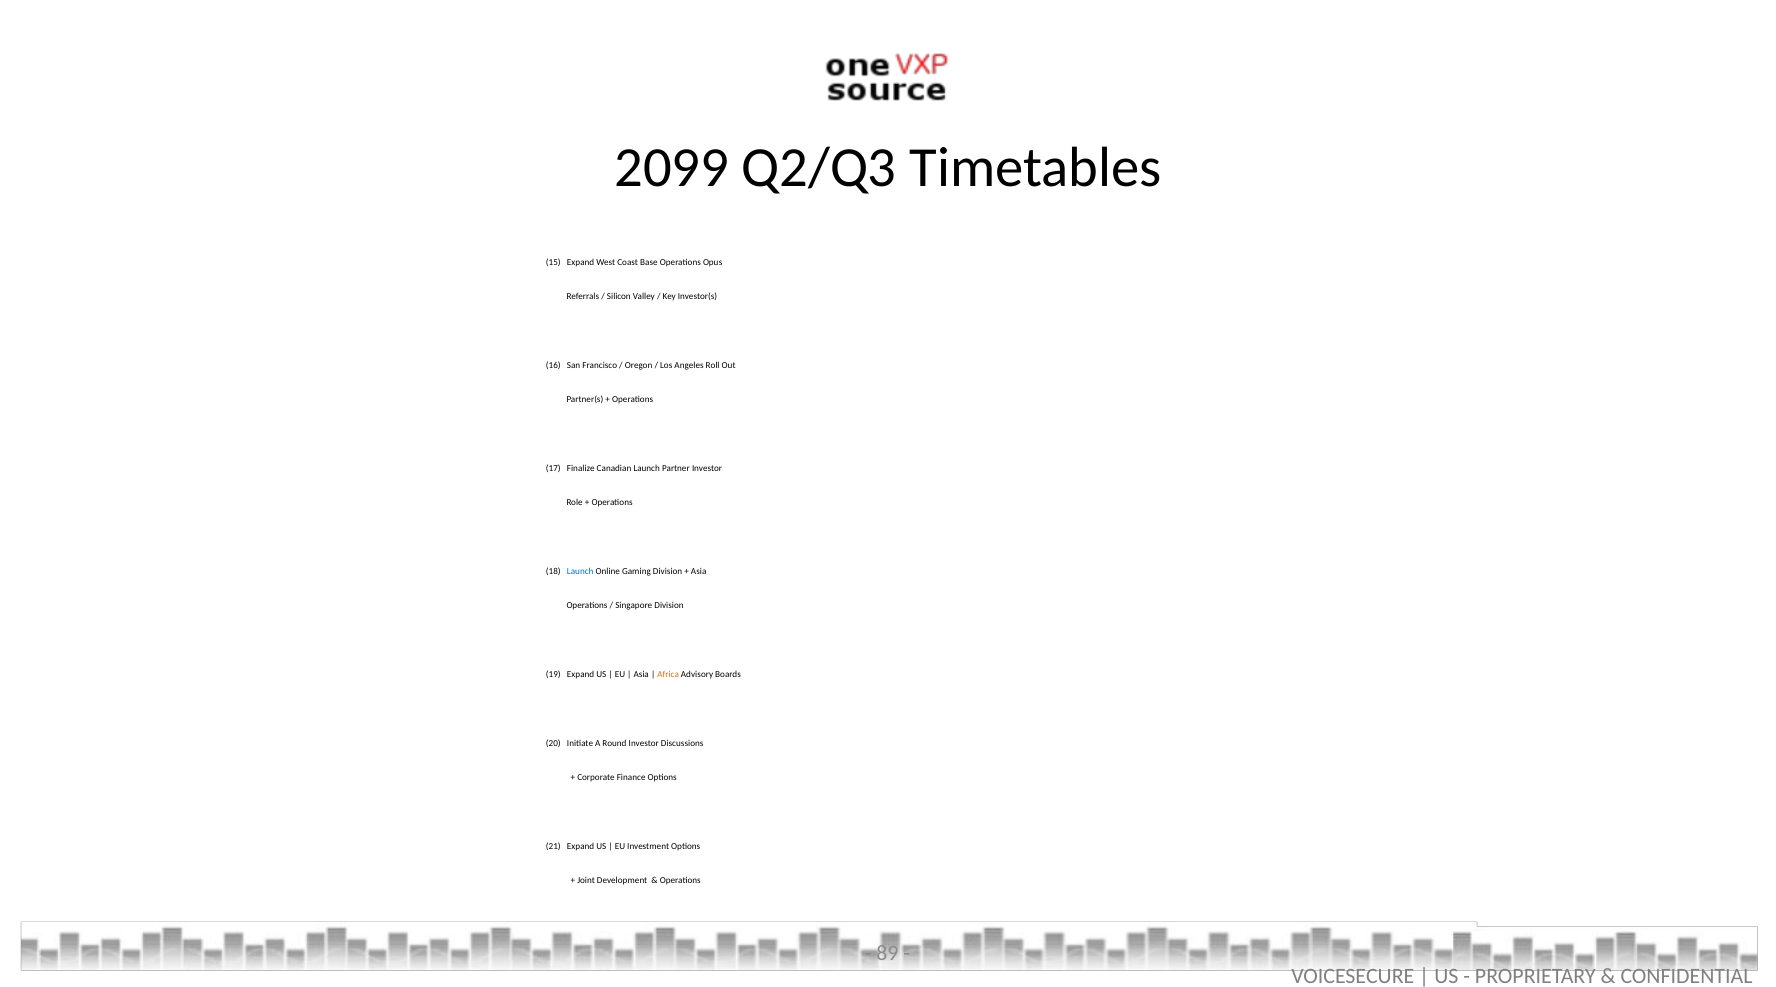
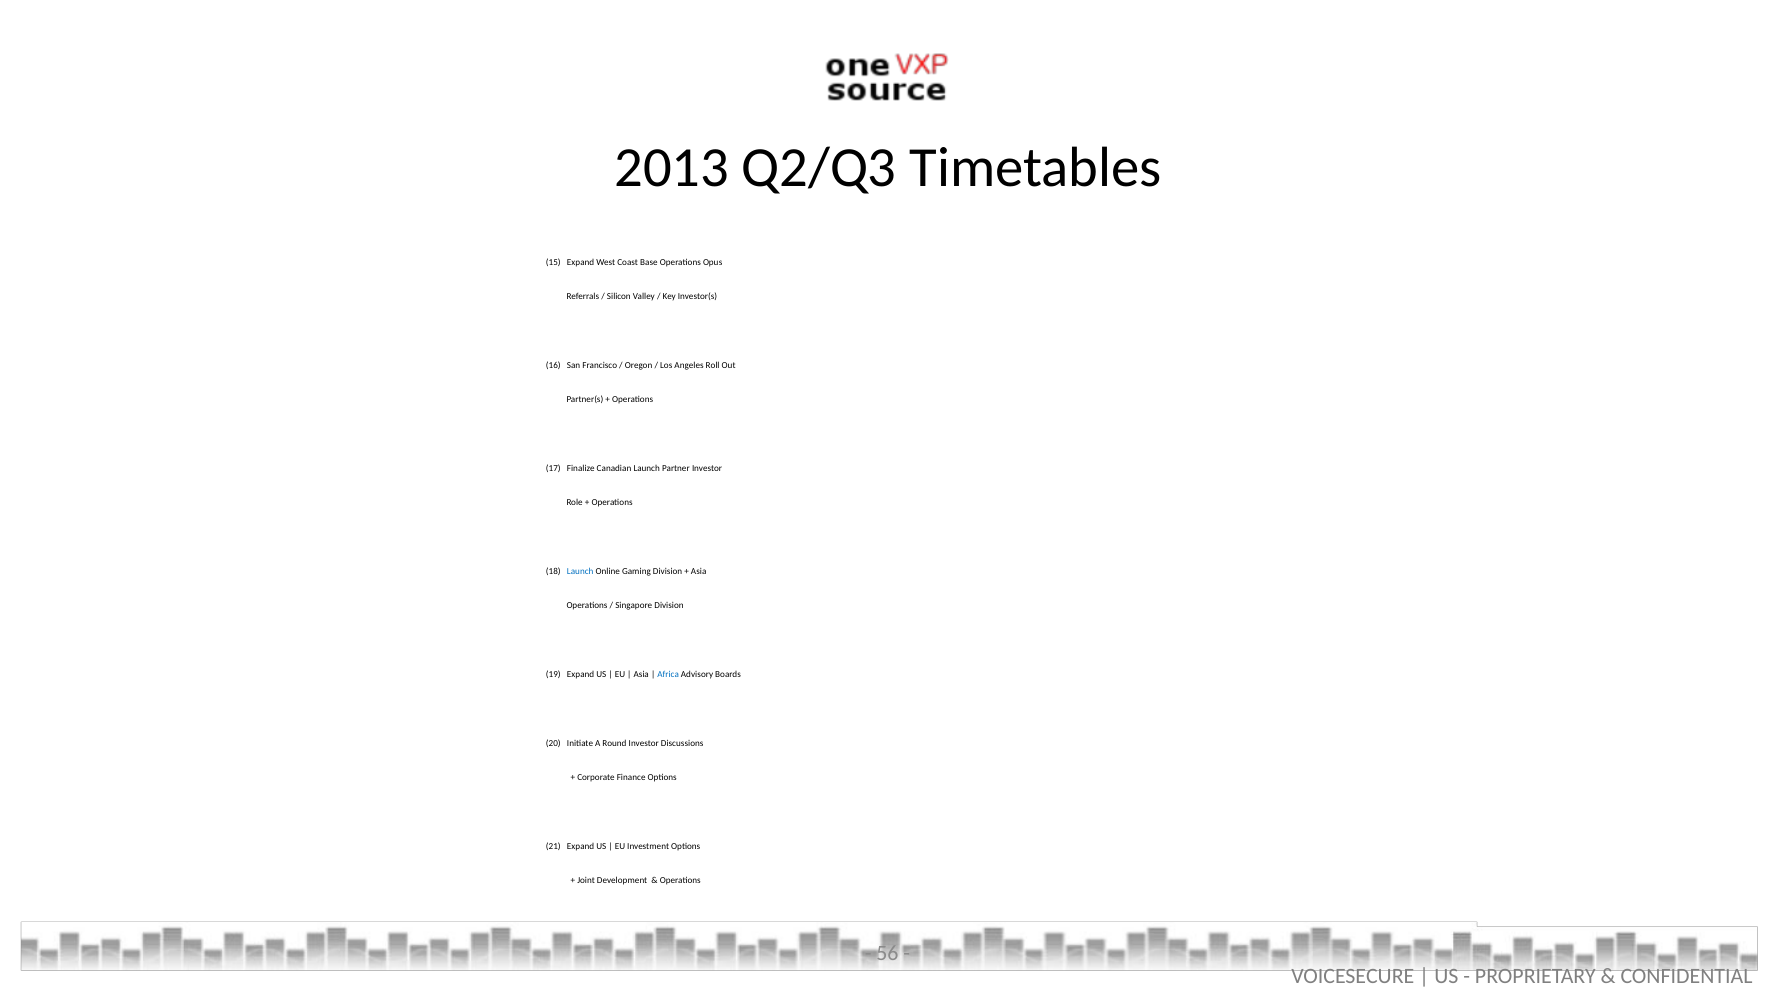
2099: 2099 -> 2013 (672, 167)
Africa colour: orange -> blue (668, 674)
89: 89 -> 56 (888, 953)
